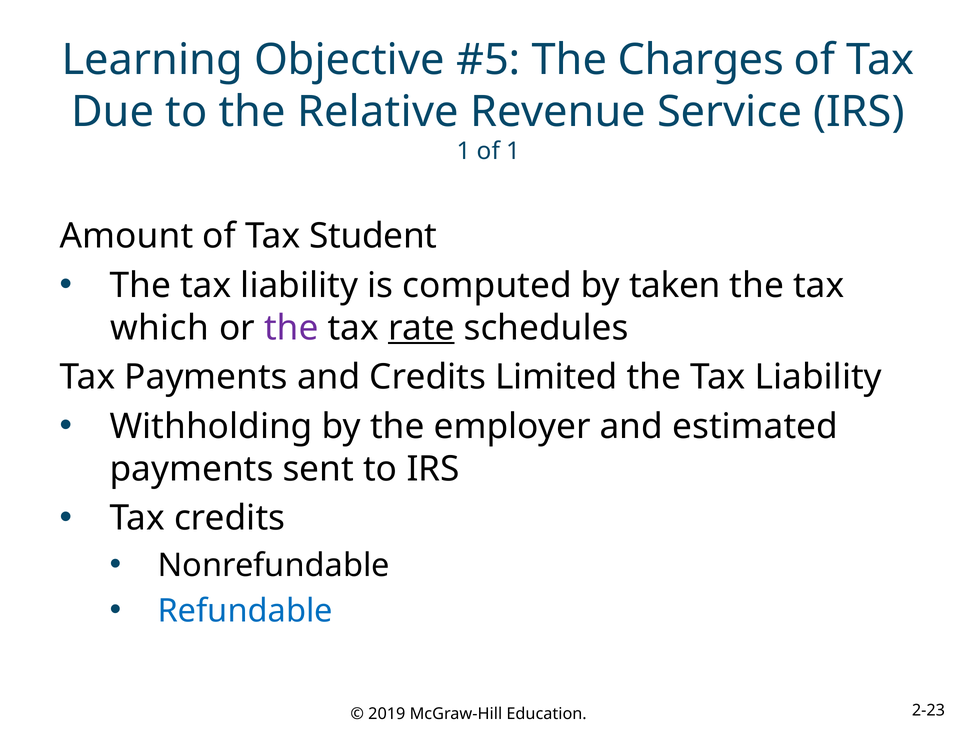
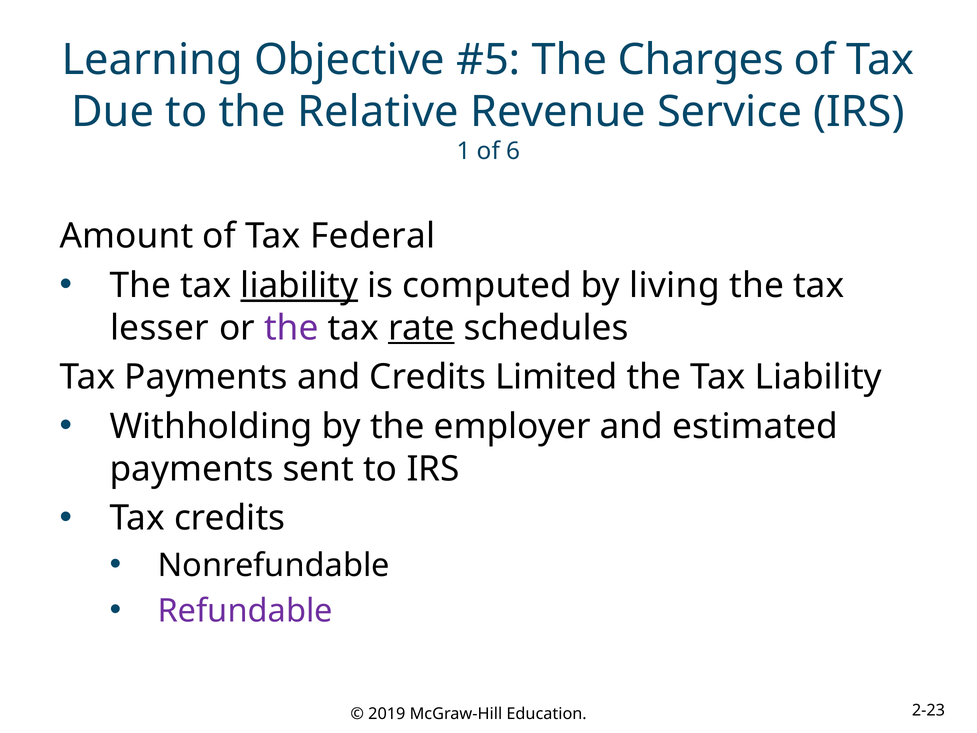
of 1: 1 -> 6 (513, 151)
Student: Student -> Federal (373, 236)
liability underline: none -> present (299, 285)
taken: taken -> living (674, 285)
which: which -> lesser (160, 328)
Refundable colour: blue -> purple (245, 611)
